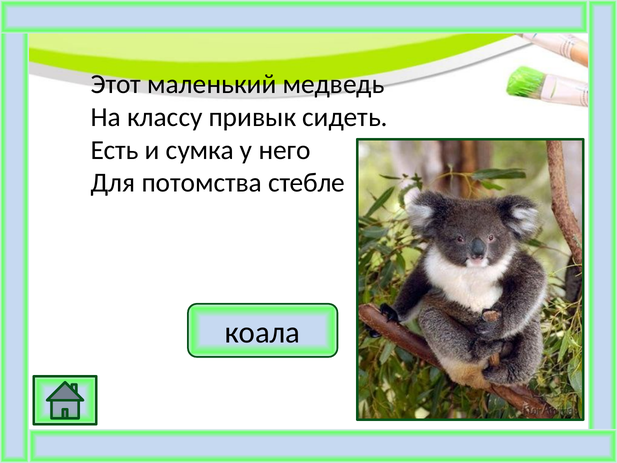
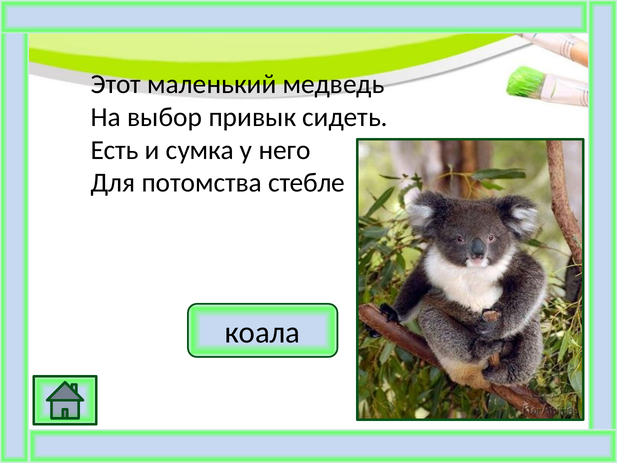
классу: классу -> выбор (165, 117)
